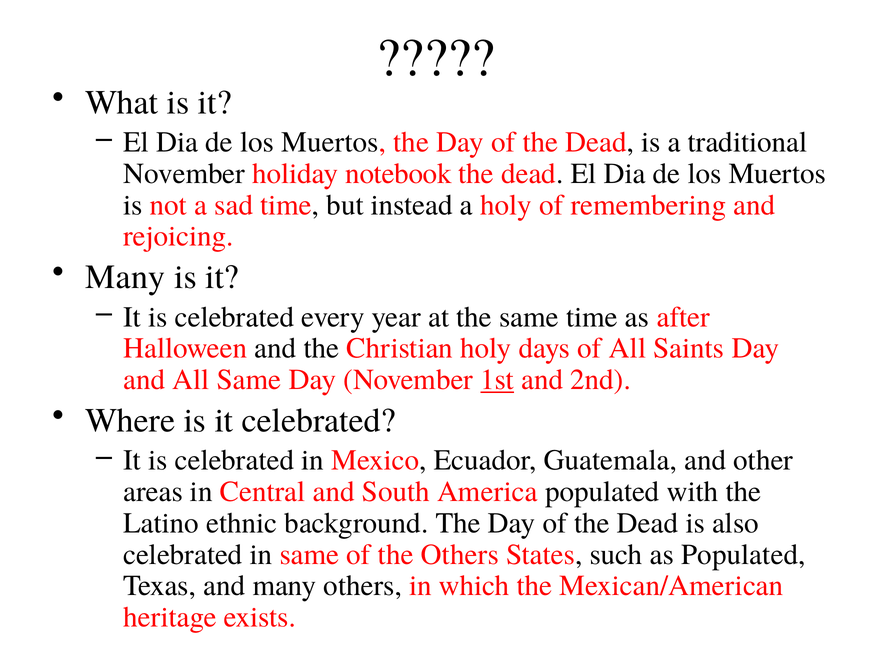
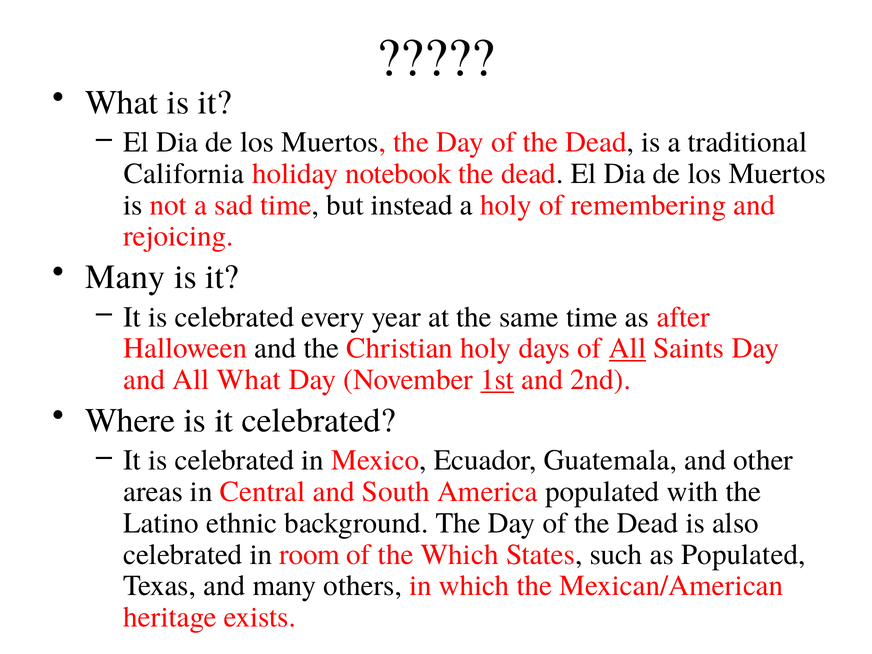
November: November -> California (184, 174)
All underline: none -> present (628, 348)
All Same: Same -> What (249, 380)
in same: same -> room (310, 554)
the Others: Others -> Which (460, 554)
